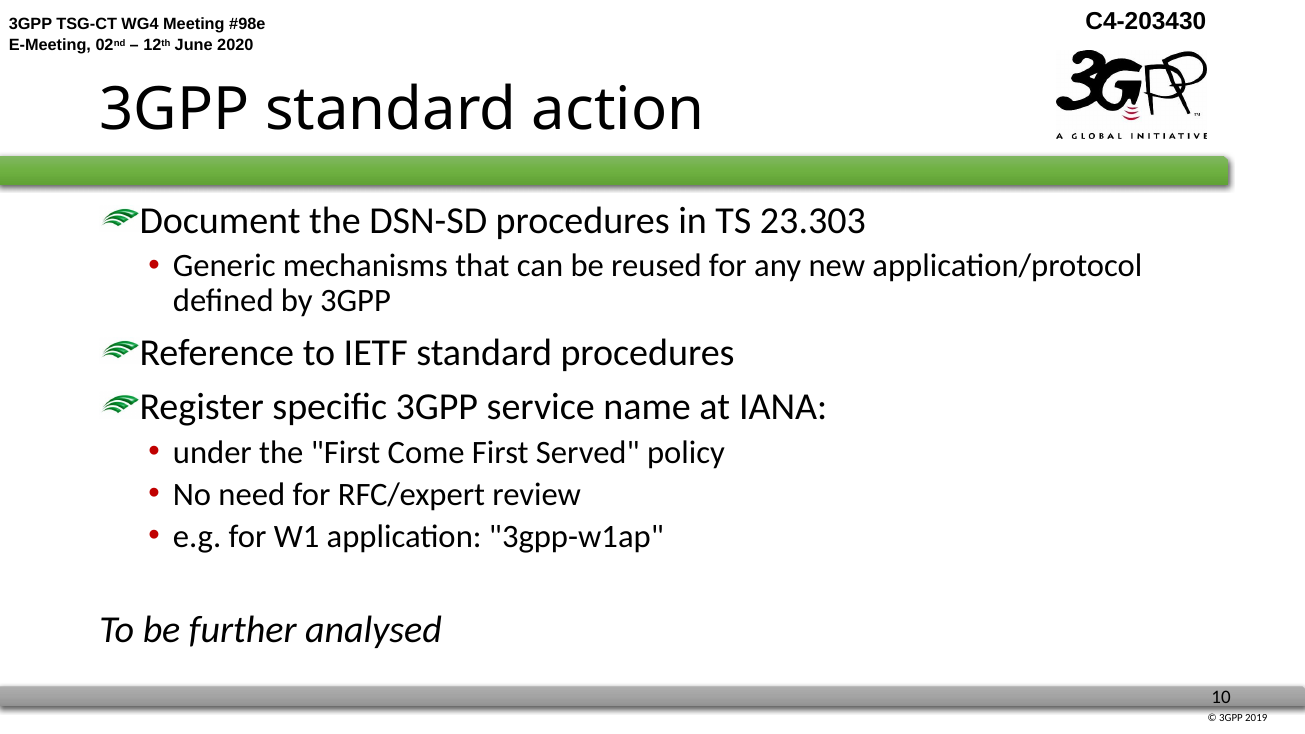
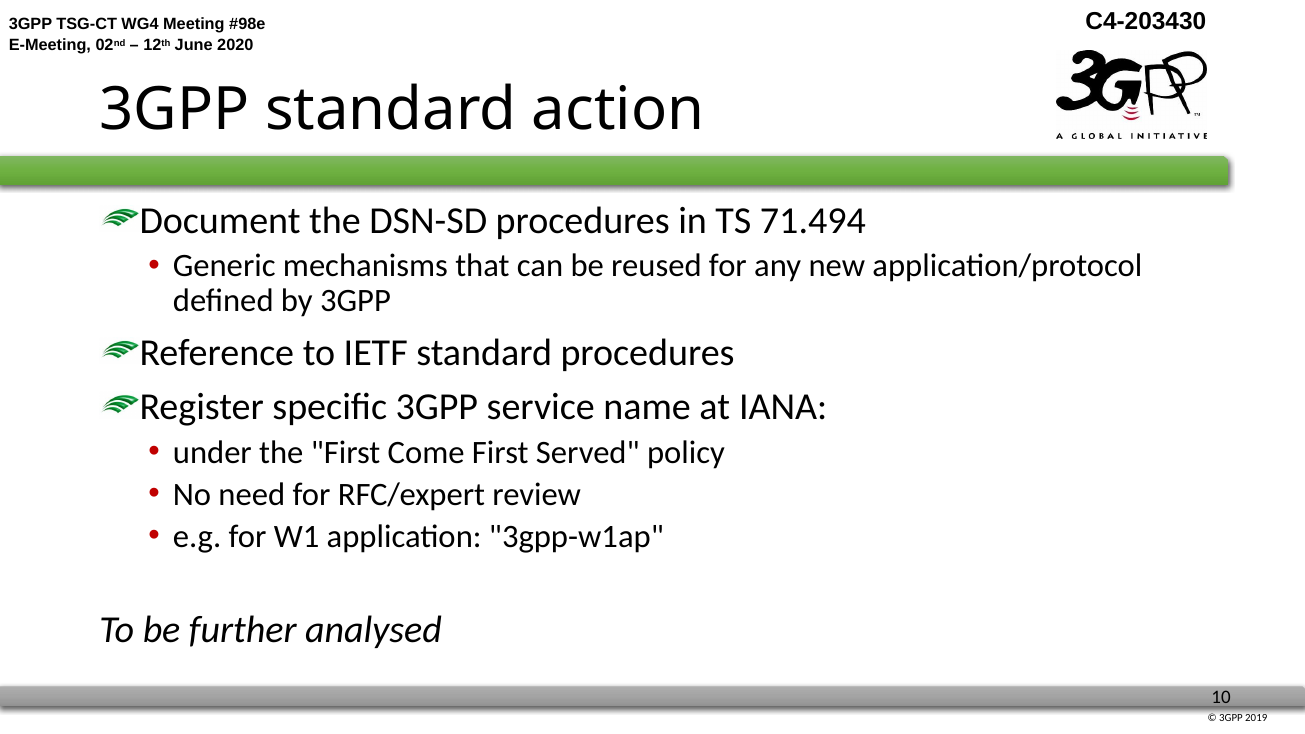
23.303: 23.303 -> 71.494 (813, 221)
